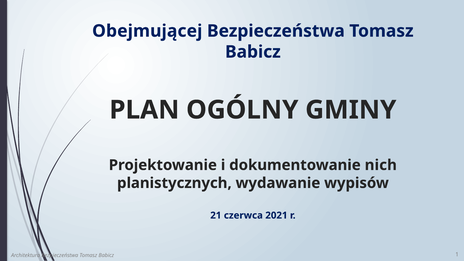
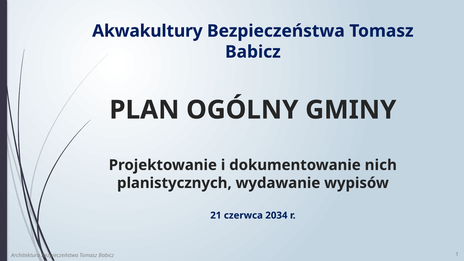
Obejmującej: Obejmującej -> Akwakultury (147, 31)
2021: 2021 -> 2034 (276, 215)
